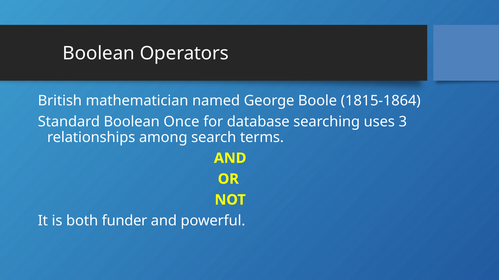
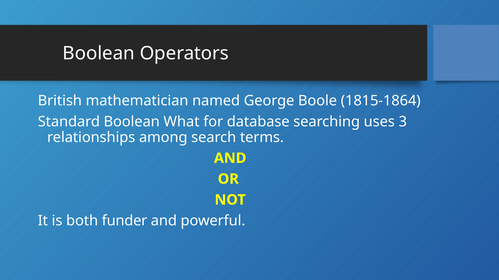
Once: Once -> What (182, 122)
